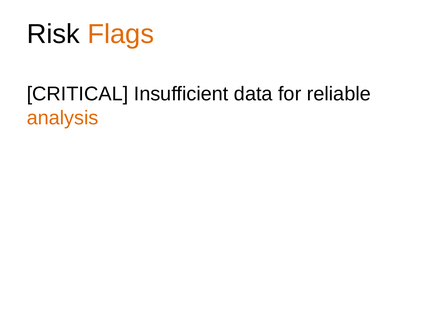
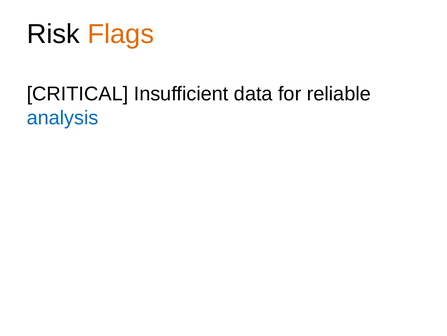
analysis colour: orange -> blue (63, 118)
